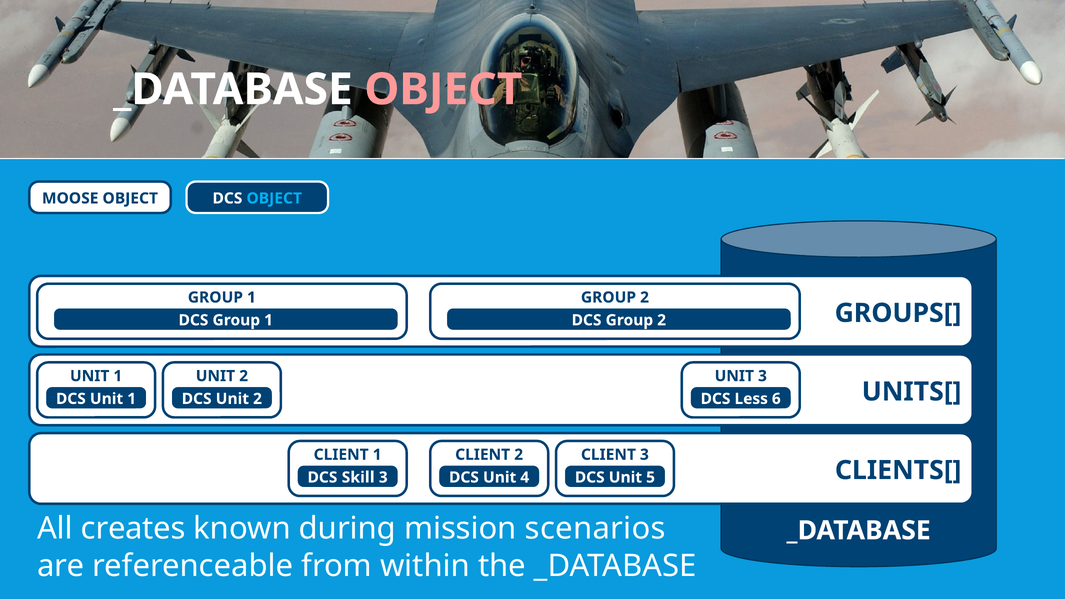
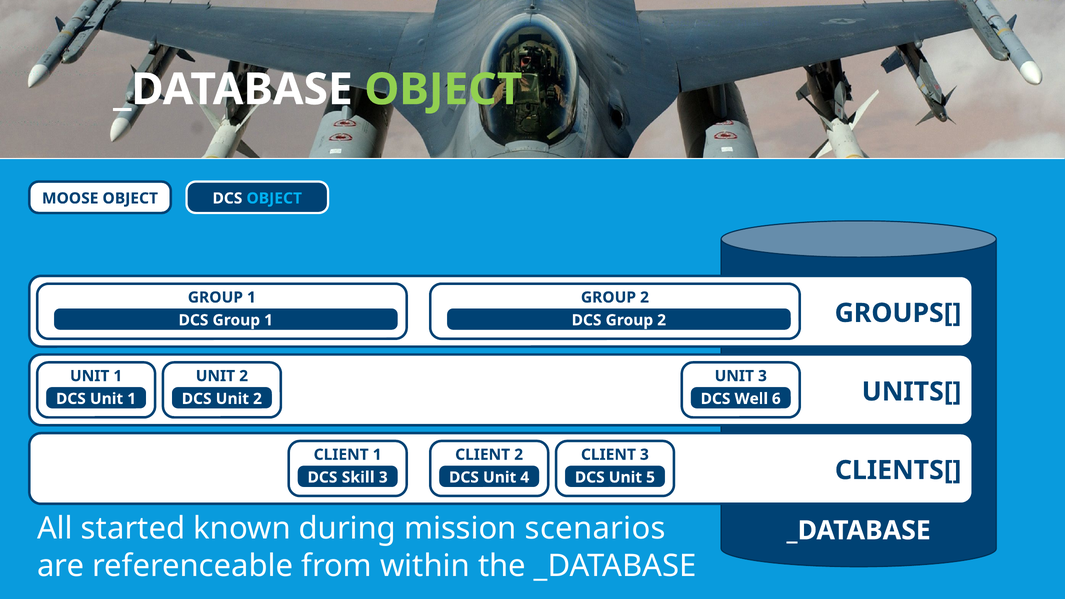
OBJECT colour: pink -> light green (443, 90)
Less: Less -> Well (751, 399)
creates: creates -> started (133, 529)
